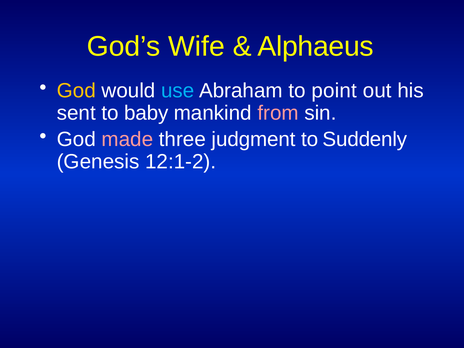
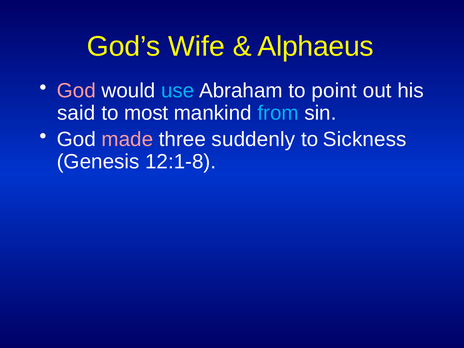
God colour: yellow -> pink (76, 91)
sent: sent -> said (76, 113)
baby: baby -> most (146, 113)
from colour: pink -> light blue (278, 113)
judgment: judgment -> suddenly (253, 139)
Suddenly: Suddenly -> Sickness (365, 139)
12:1-2: 12:1-2 -> 12:1-8 (181, 162)
